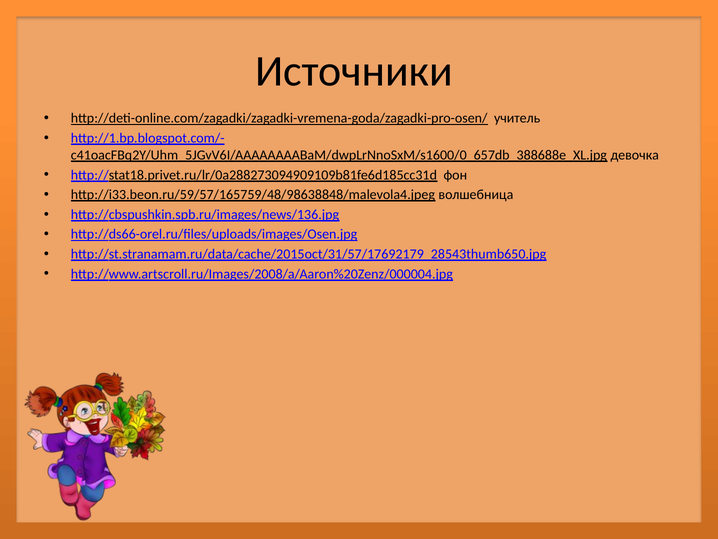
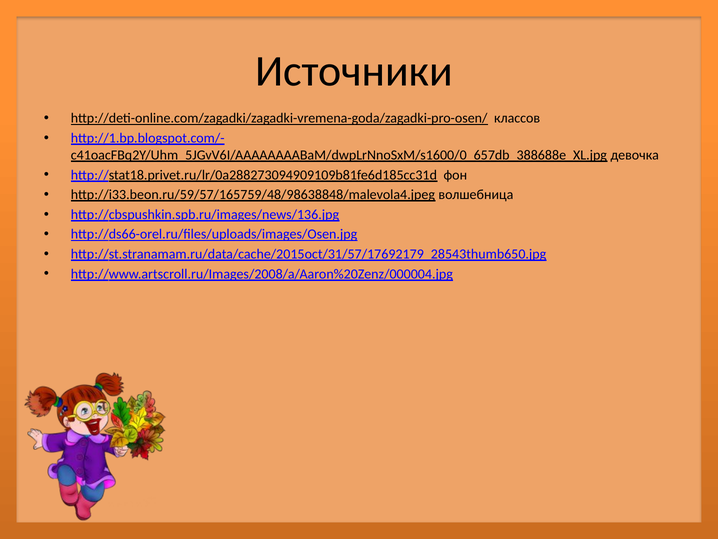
учитель: учитель -> классов (517, 118)
